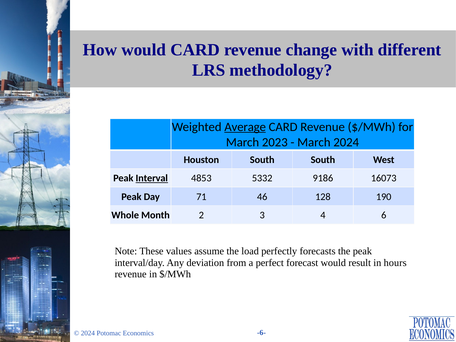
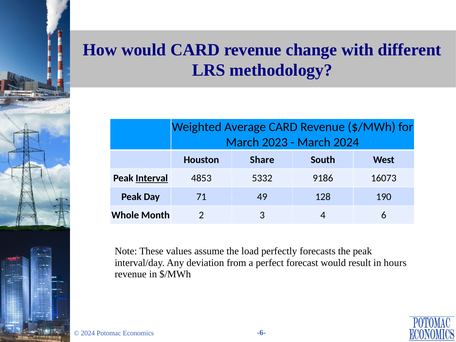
Average underline: present -> none (245, 127)
Houston South: South -> Share (262, 160)
46: 46 -> 49 (262, 197)
